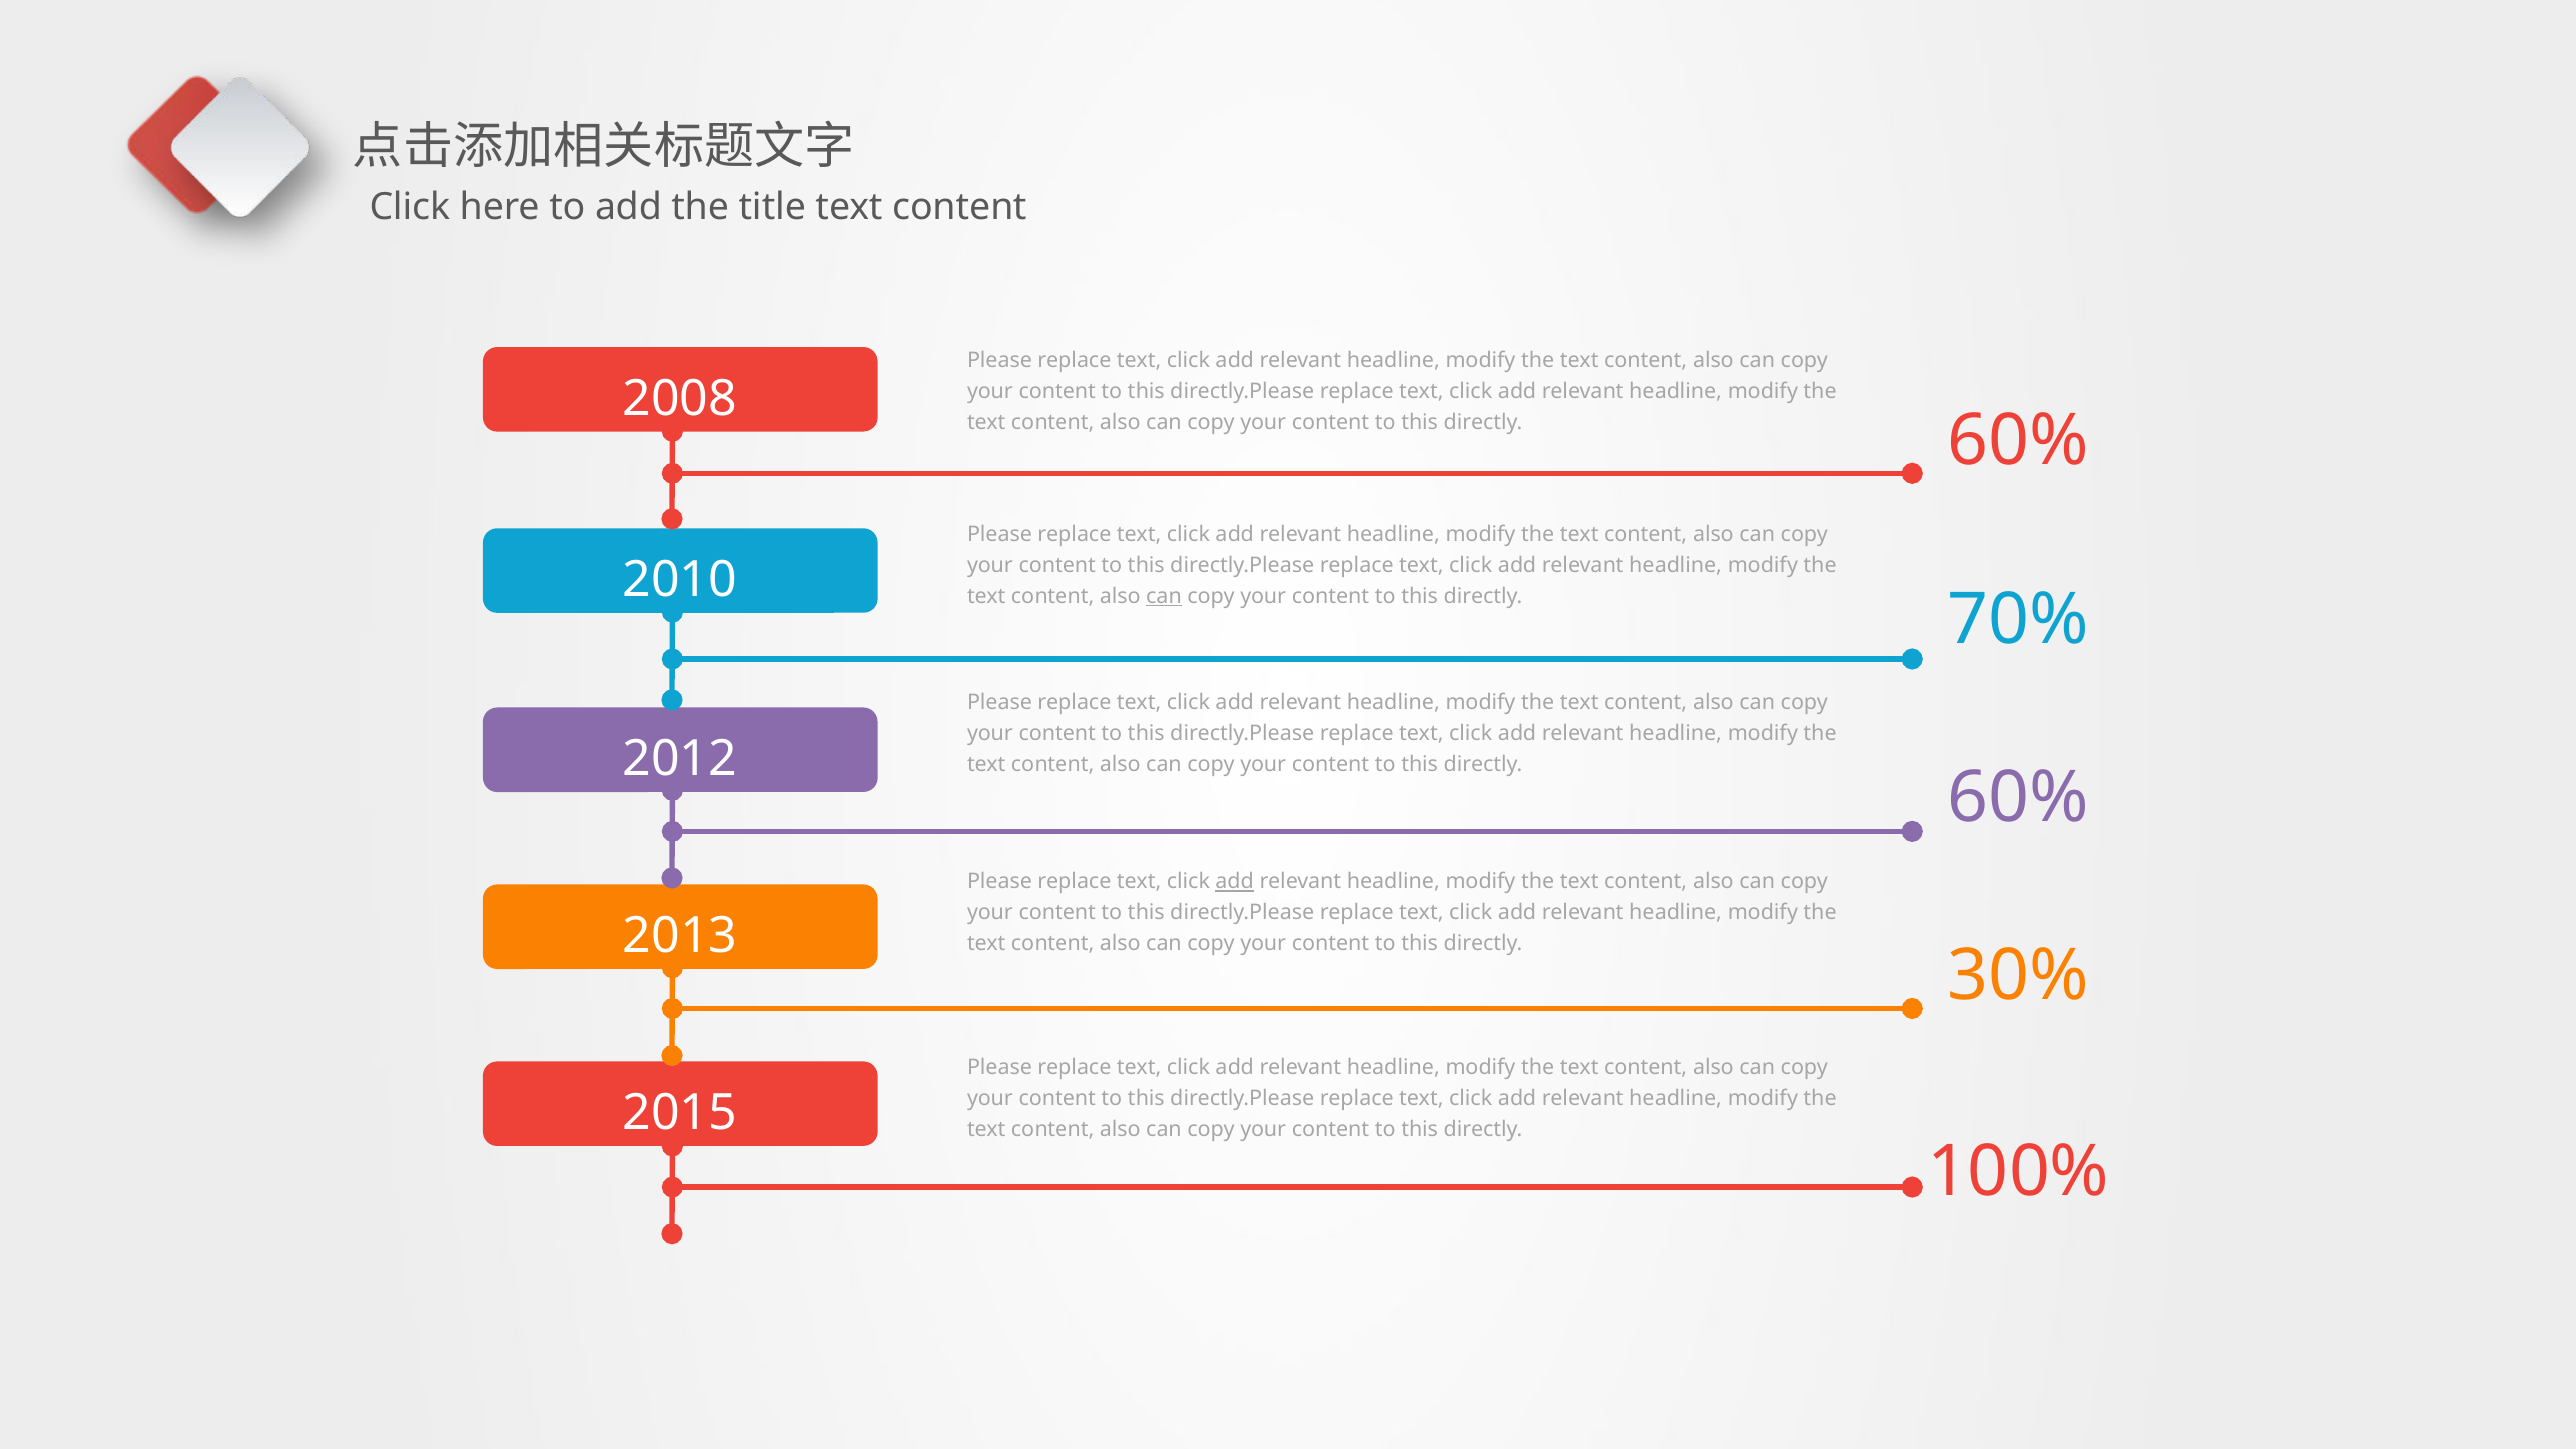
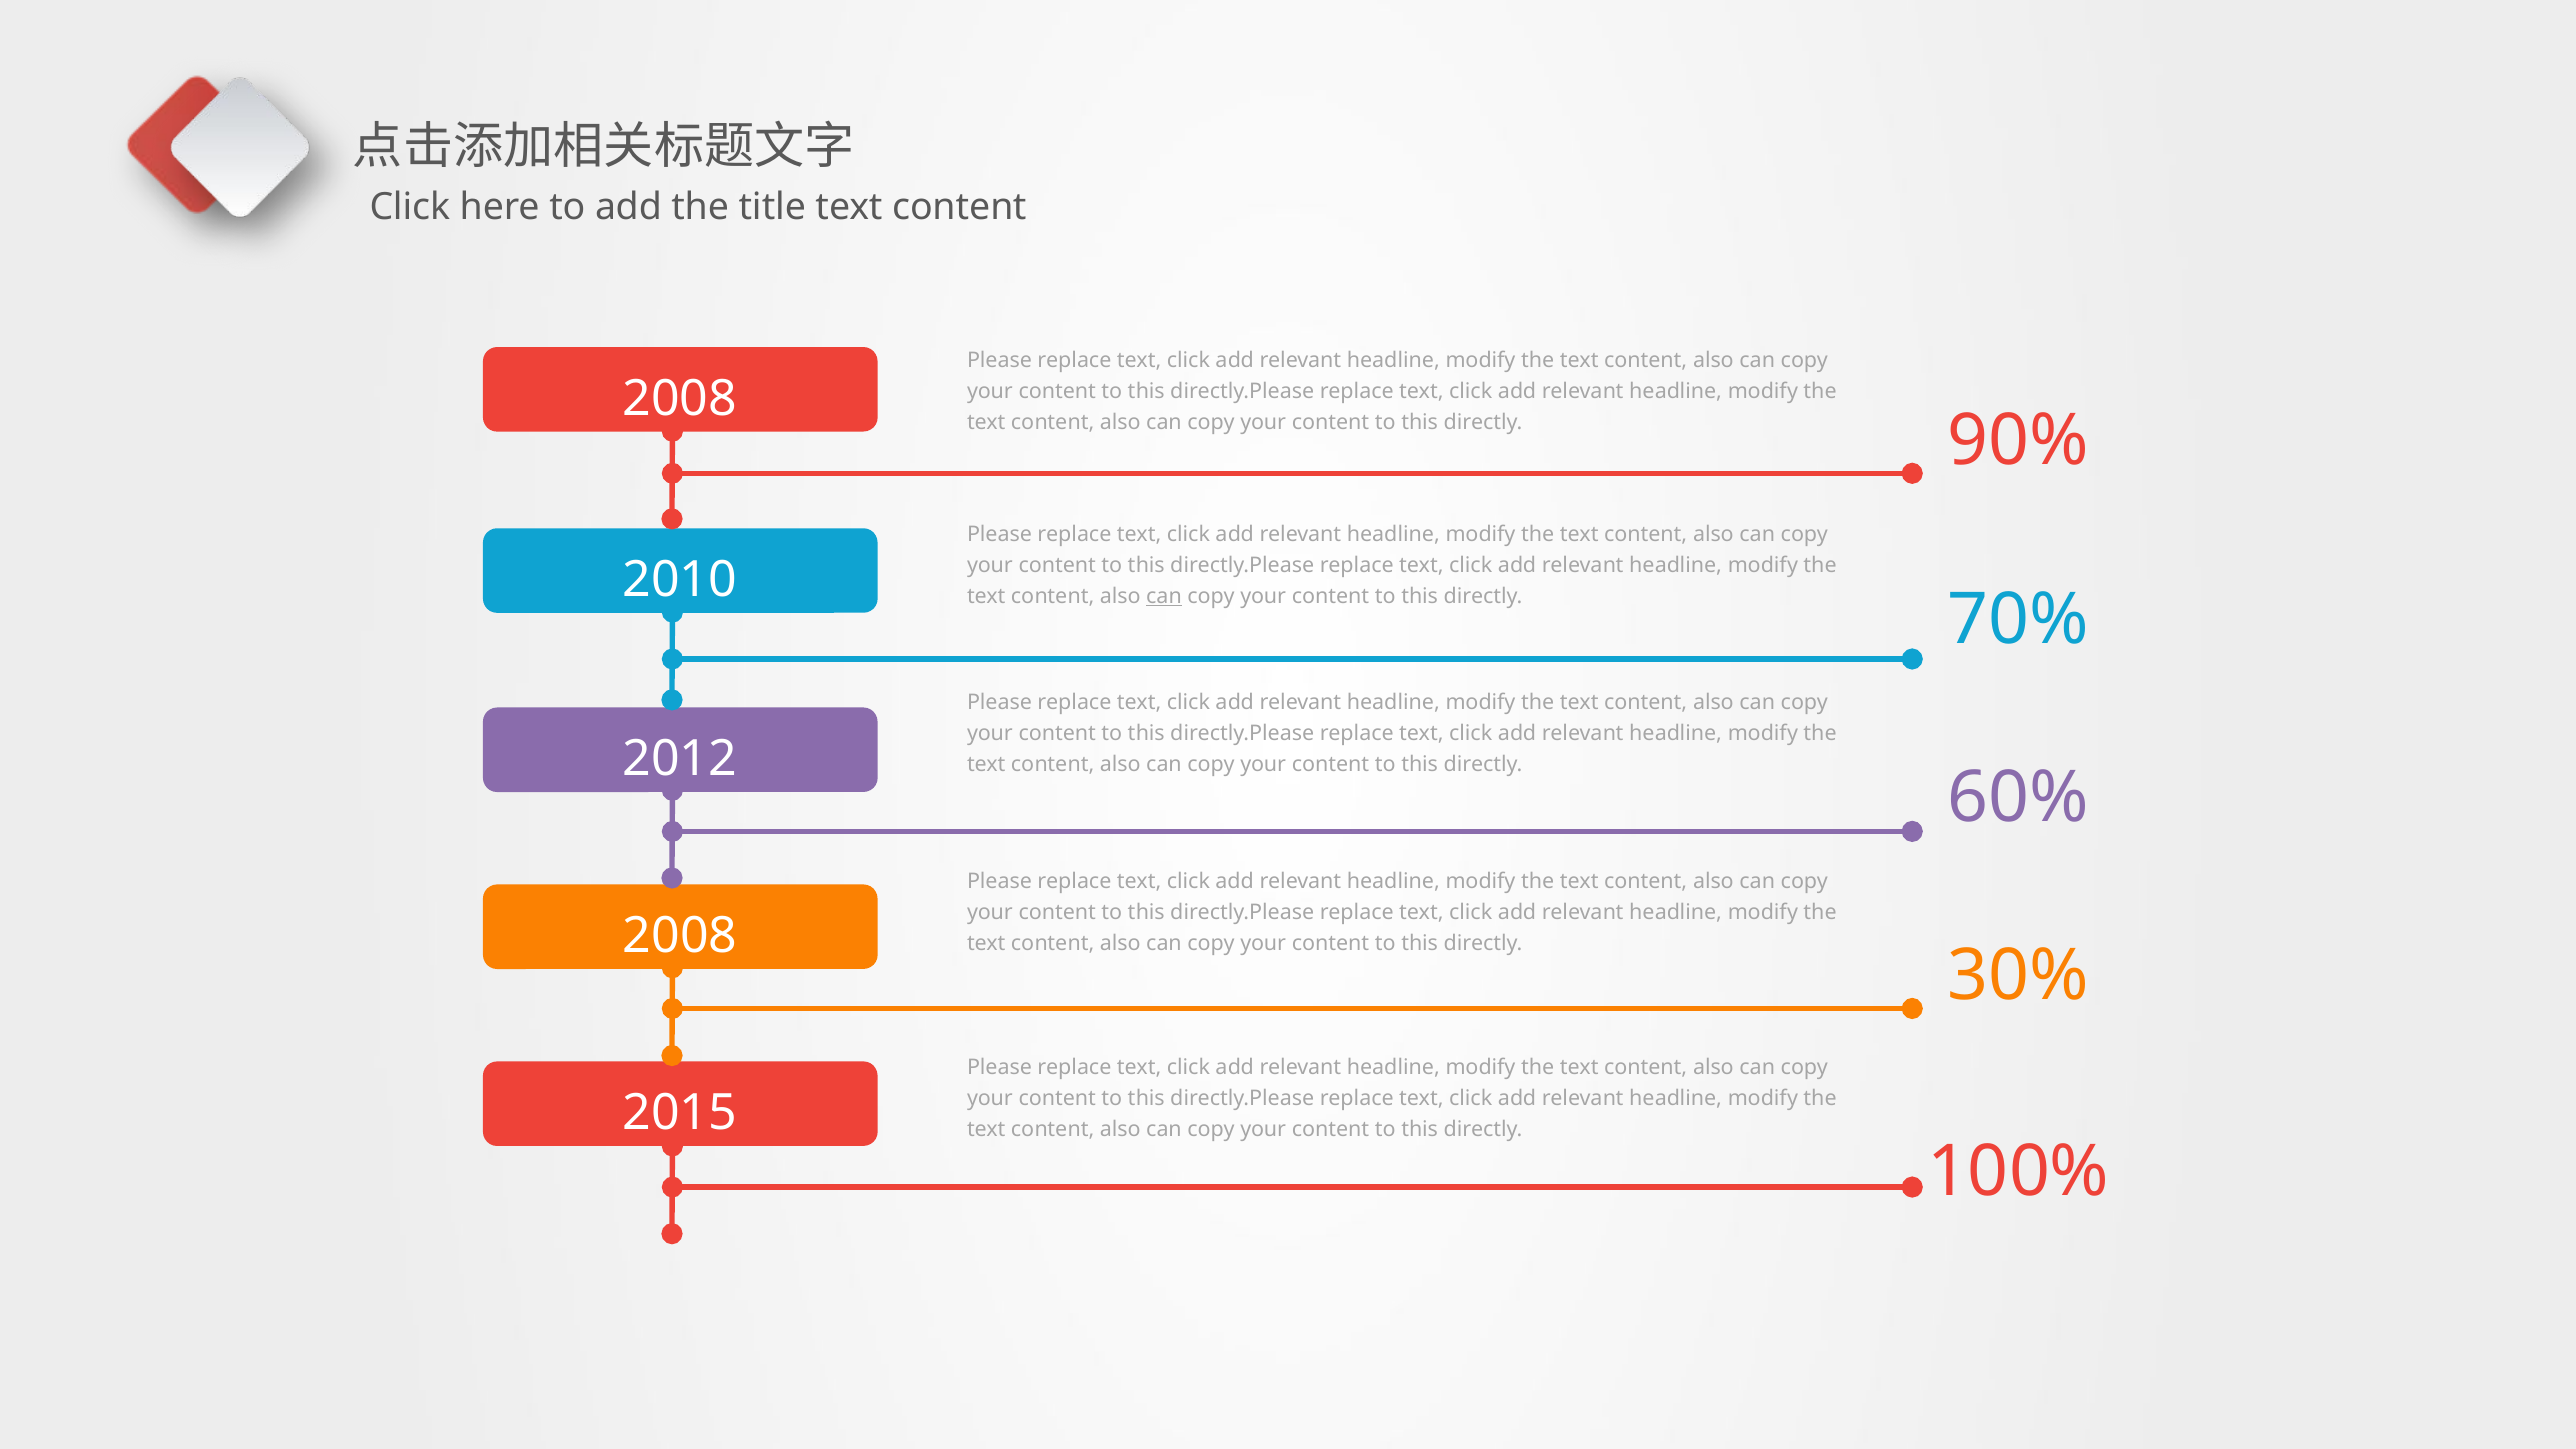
60%: 60% -> 90% (2018, 441)
add underline: present -> none (1235, 882)
2013: 2013 -> 2008 (680, 936)
